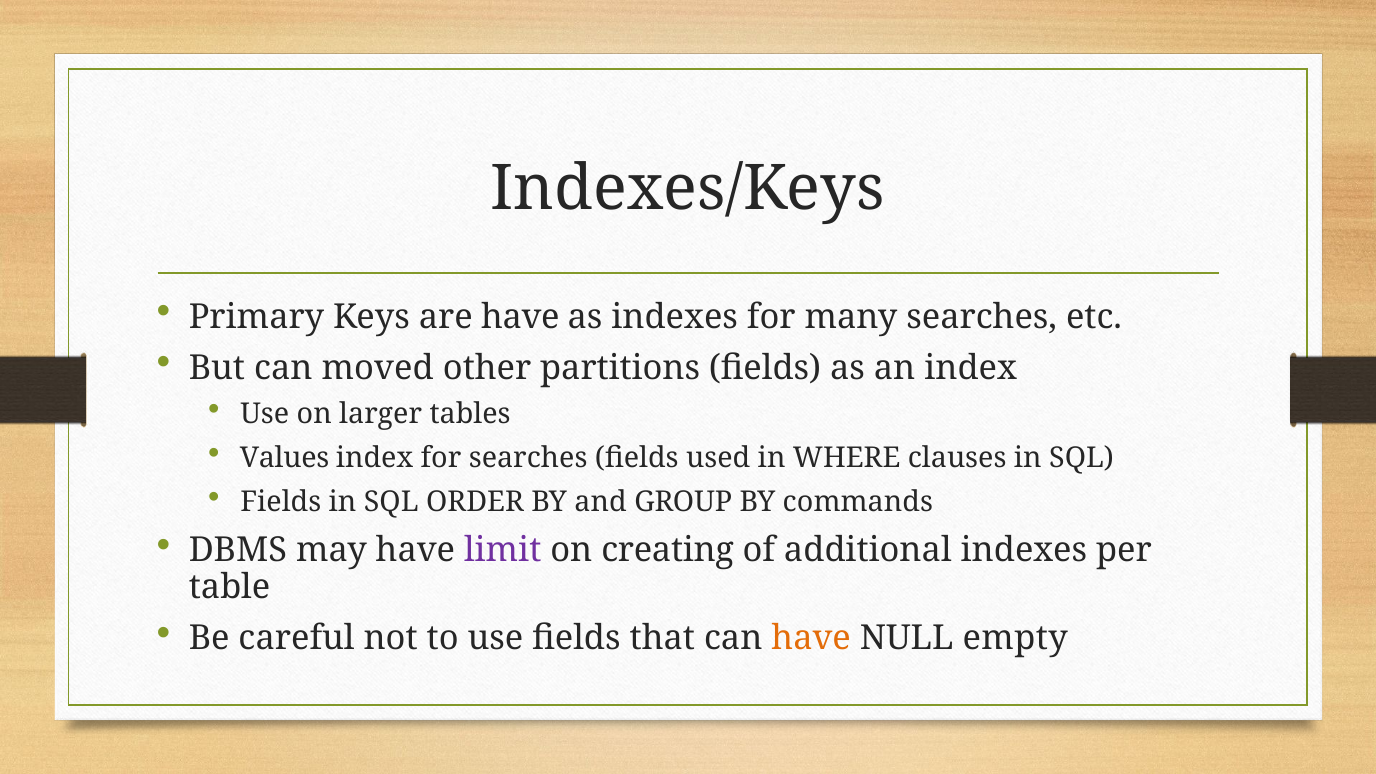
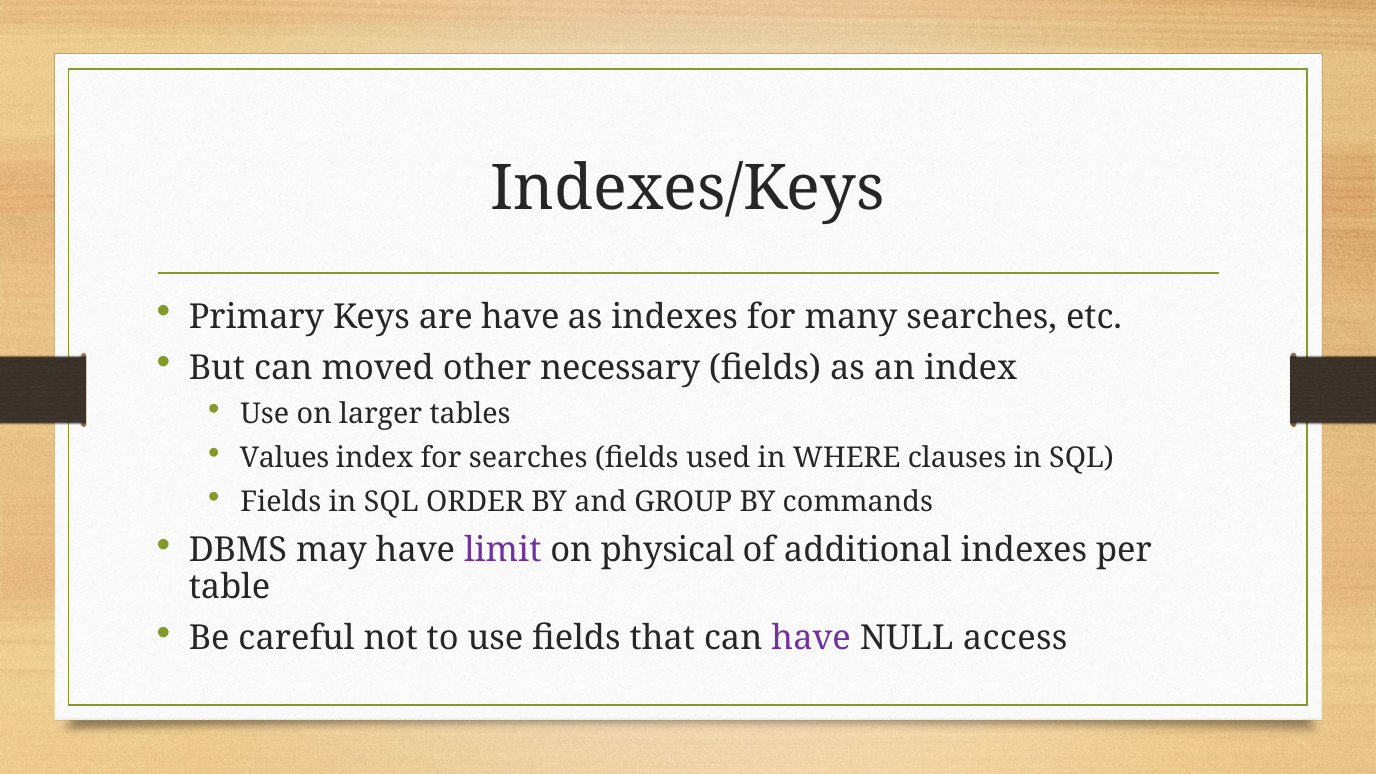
partitions: partitions -> necessary (620, 368)
creating: creating -> physical (668, 550)
have colour: orange -> purple (811, 638)
empty: empty -> access (1015, 638)
